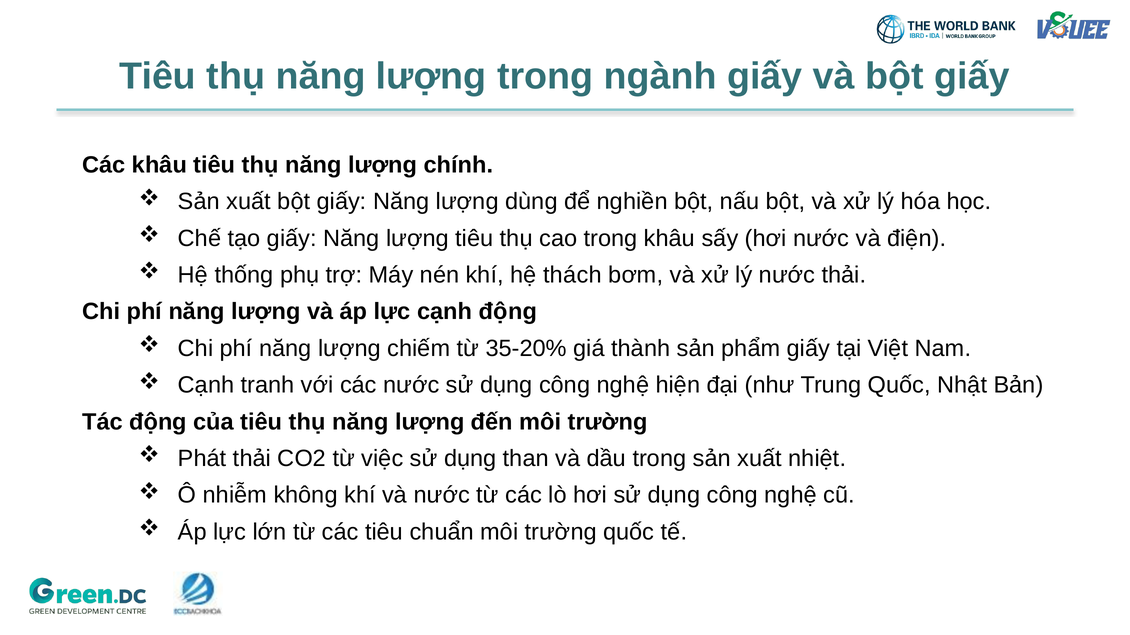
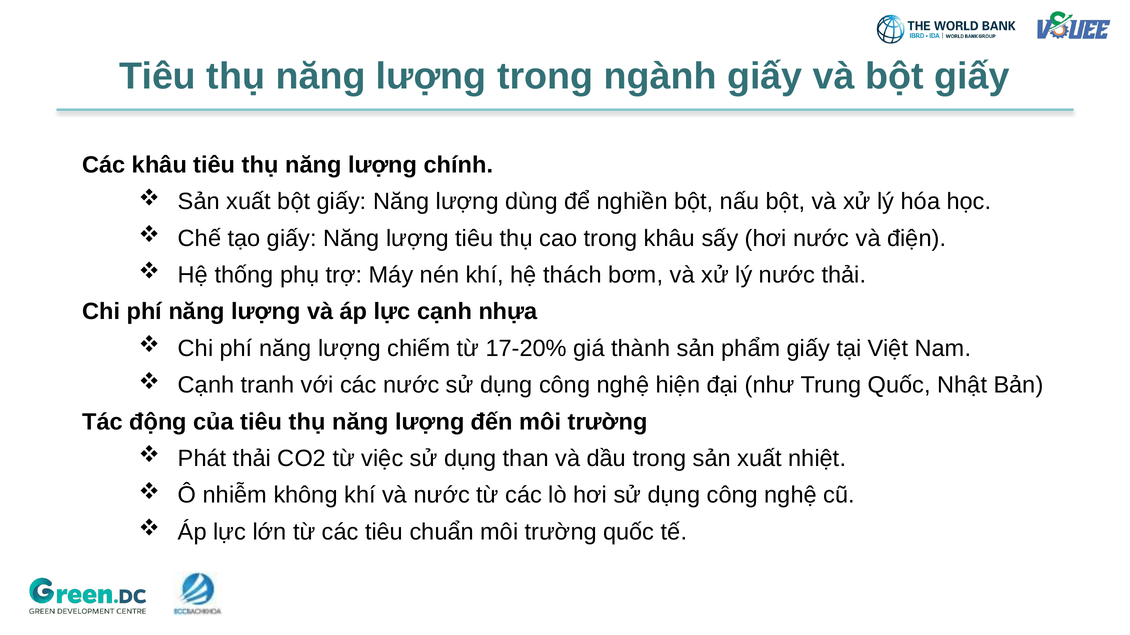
cạnh động: động -> nhựa (508, 312)
35-20%: 35-20% -> 17-20% (526, 349)
